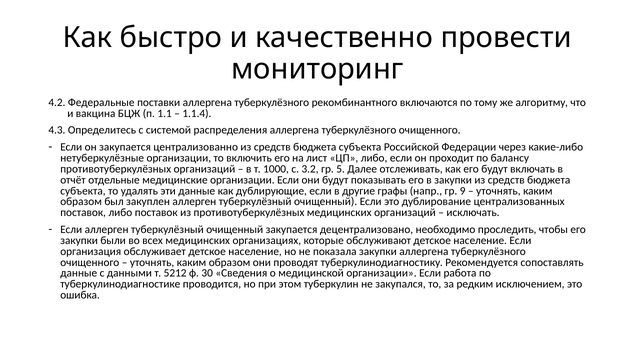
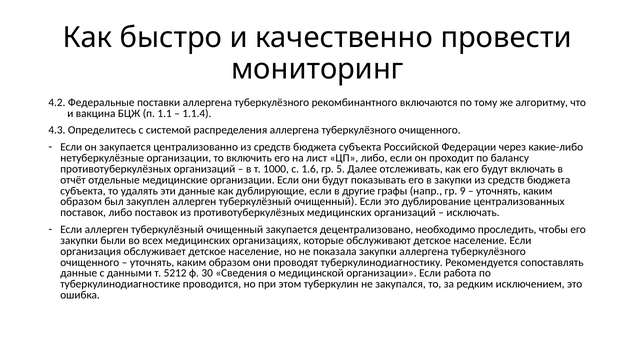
3.2: 3.2 -> 1.6 (310, 169)
